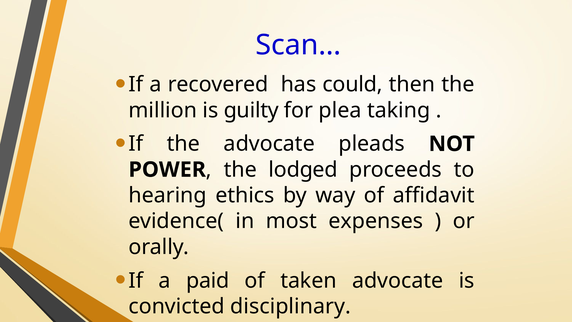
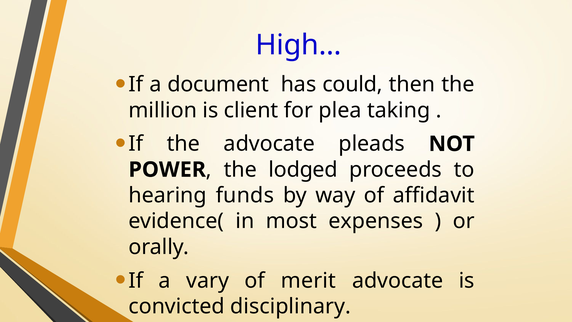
Scan…: Scan… -> High… (298, 45)
recovered: recovered -> document (218, 84)
guilty: guilty -> client (251, 110)
ethics: ethics -> funds (245, 195)
paid: paid -> vary (208, 280)
taken: taken -> merit (308, 280)
